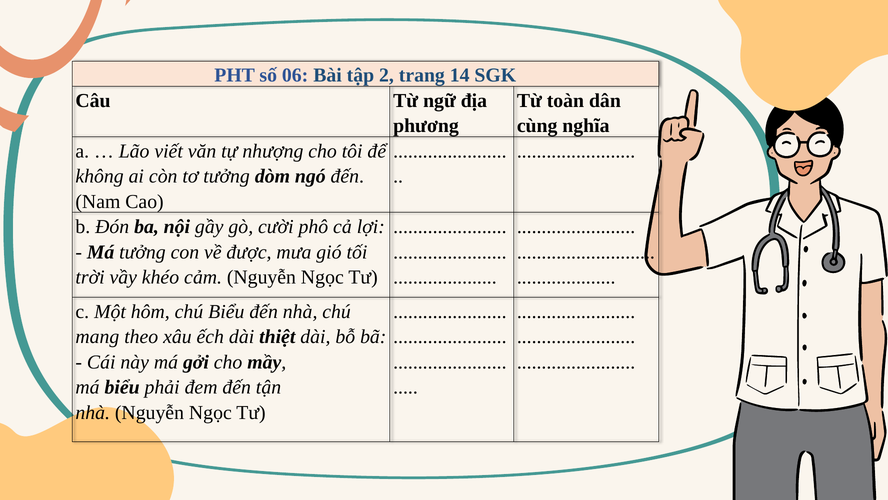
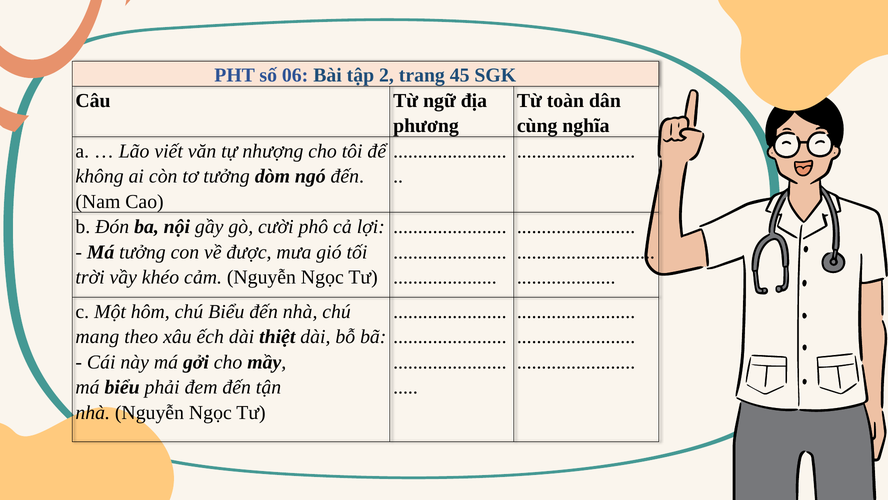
14: 14 -> 45 (460, 75)
